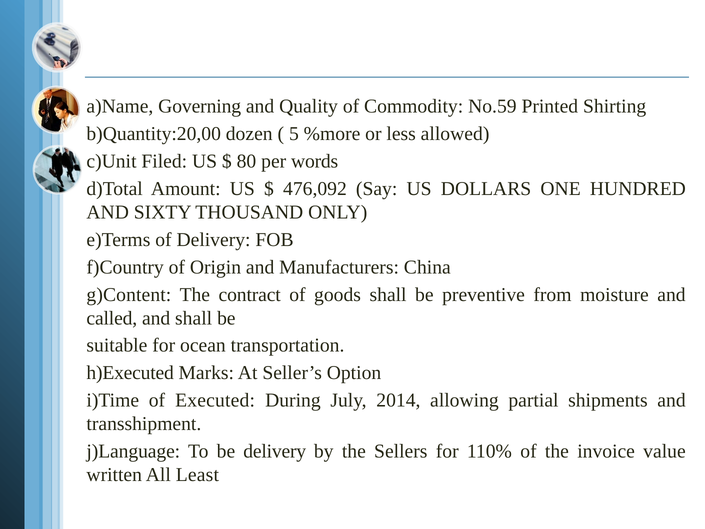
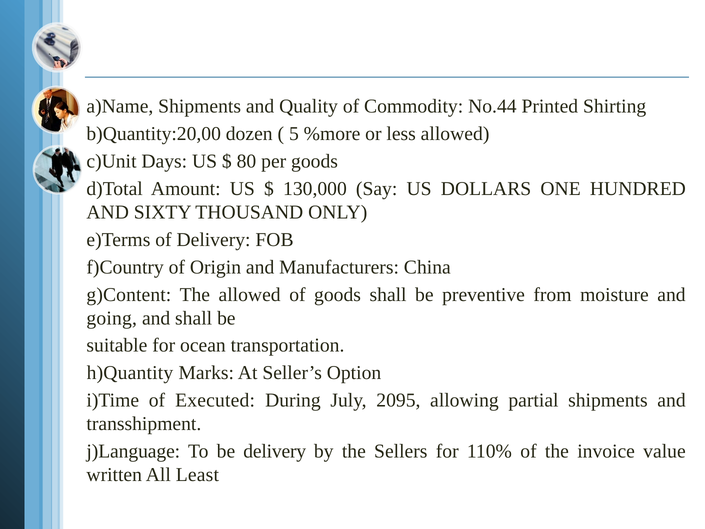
a)Name Governing: Governing -> Shipments (200, 106)
No.59: No.59 -> No.44 (492, 106)
Filed: Filed -> Days (164, 161)
per words: words -> goods (315, 161)
476,092: 476,092 -> 130,000 (315, 189)
The contract: contract -> allowed (250, 294)
called: called -> going (112, 318)
h)Executed: h)Executed -> h)Quantity (130, 373)
2014: 2014 -> 2095 (398, 400)
